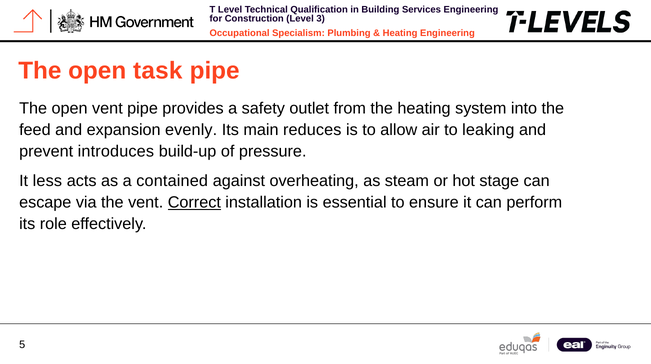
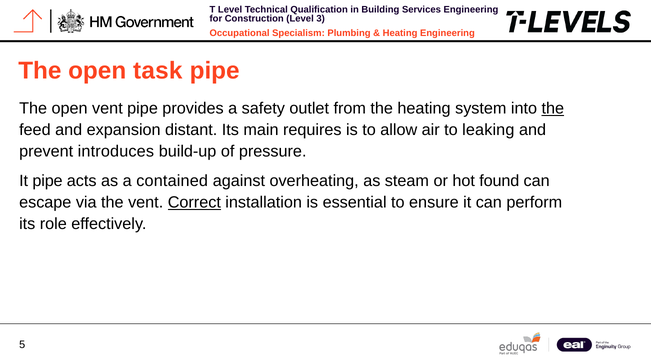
the underline: none -> present (553, 109)
evenly: evenly -> distant (191, 130)
reduces: reduces -> requires (312, 130)
It less: less -> pipe (48, 181)
stage: stage -> found (499, 181)
